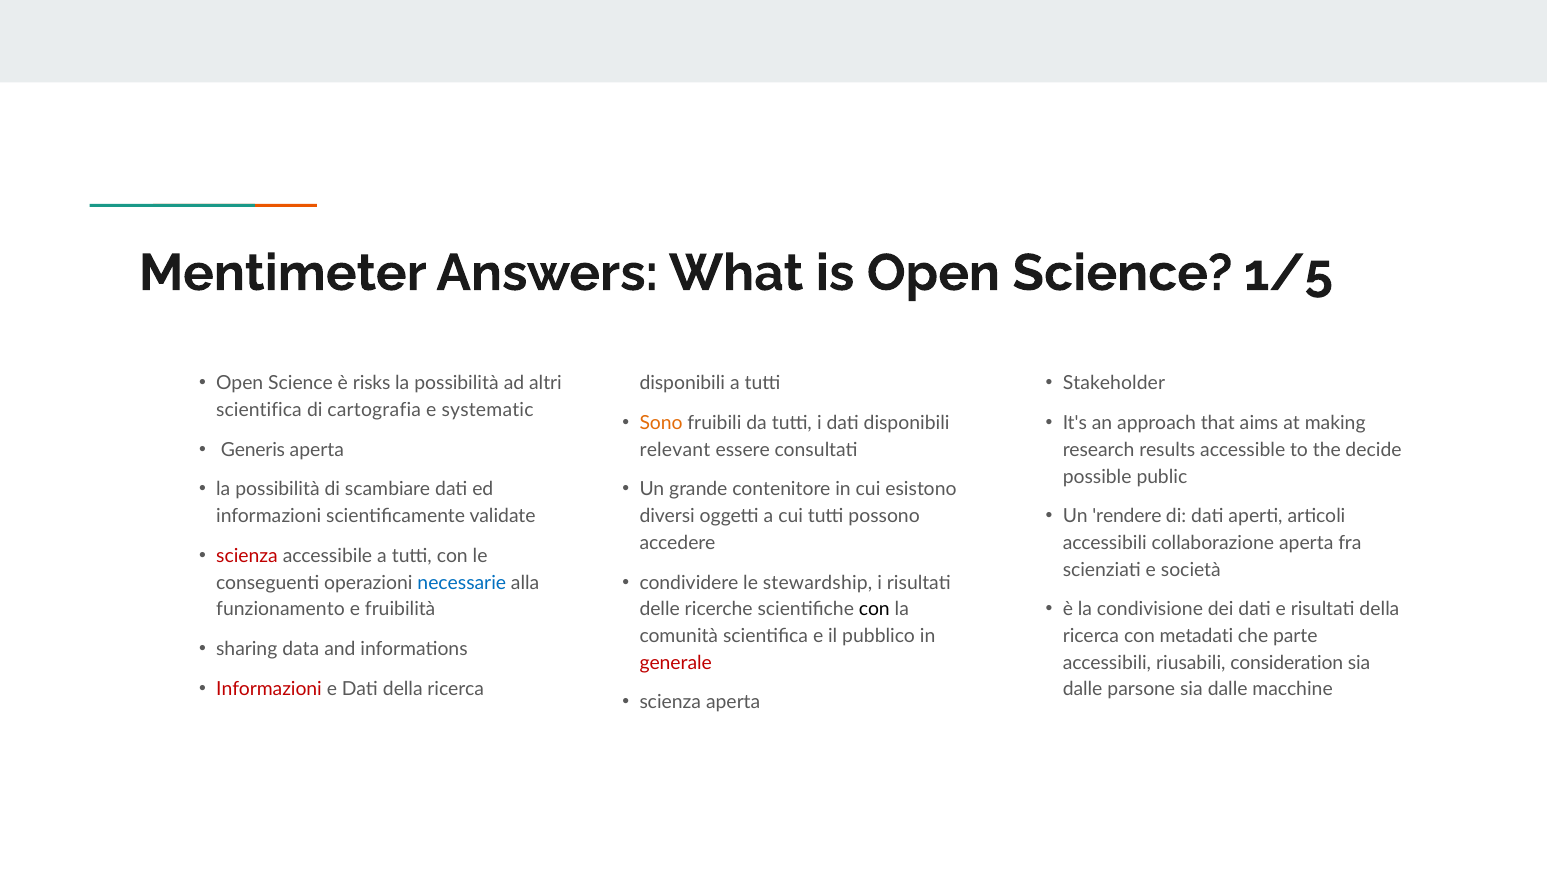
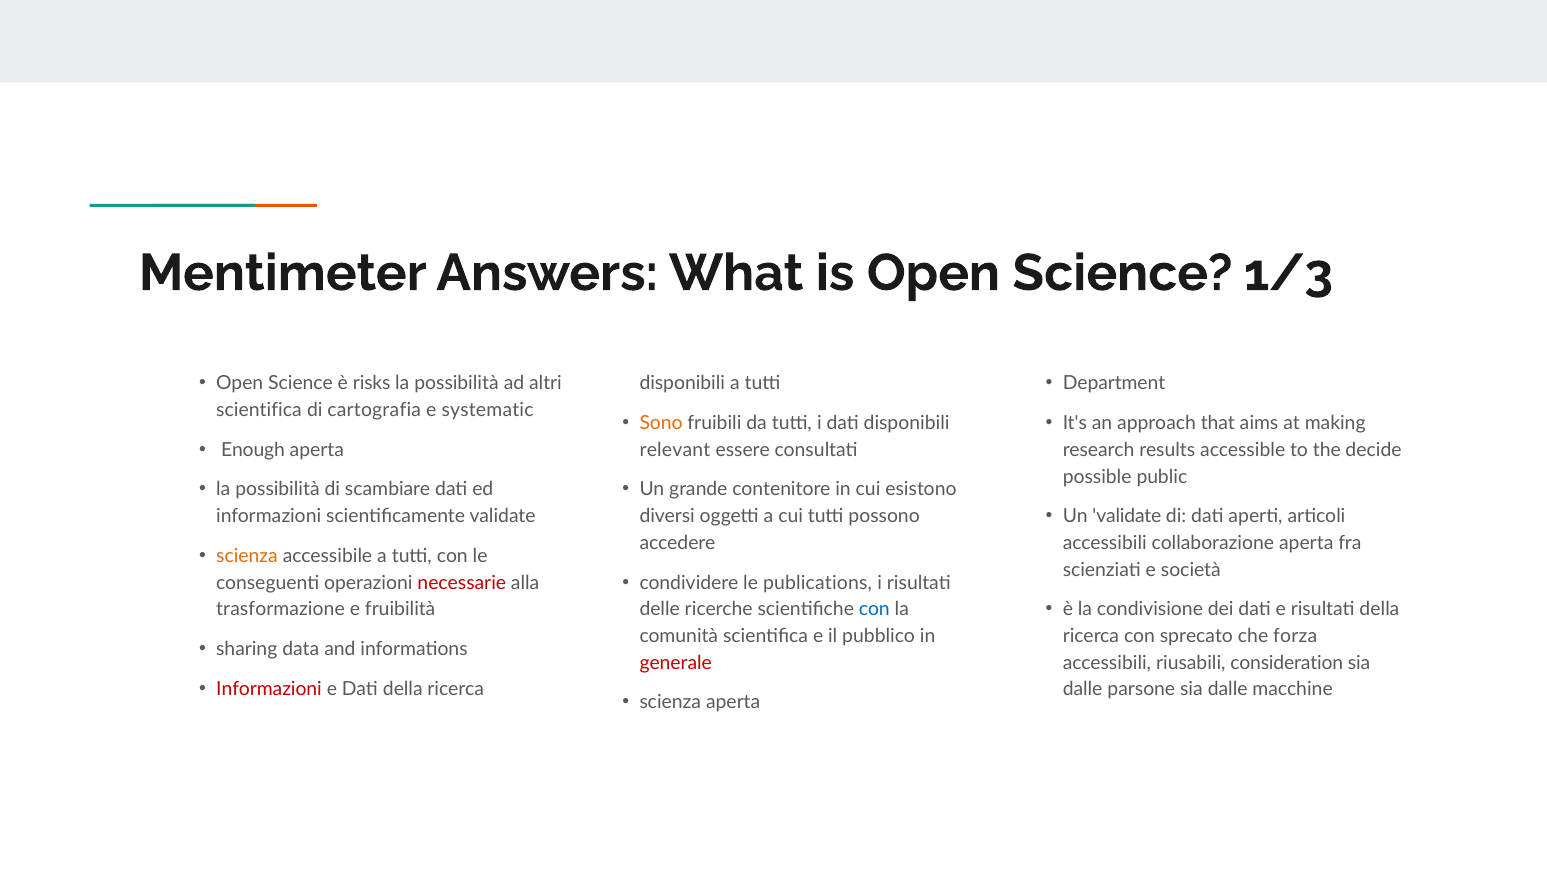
1/5: 1/5 -> 1/3 (1288, 273)
Stakeholder: Stakeholder -> Department (1114, 384)
Generis: Generis -> Enough (253, 450)
Un rendere: rendere -> validate (1127, 516)
scienza colour: red -> orange (247, 556)
stewardship: stewardship -> publications (818, 583)
necessarie colour: blue -> red (462, 583)
funzionamento: funzionamento -> trasformazione (280, 610)
con colour: black -> blue (874, 610)
metadati: metadati -> sprecato (1196, 636)
parte: parte -> forza (1295, 636)
